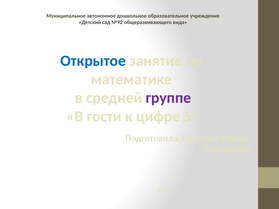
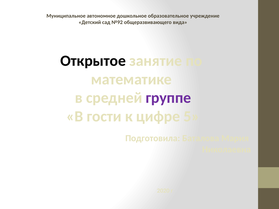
Открытое colour: blue -> black (93, 61)
